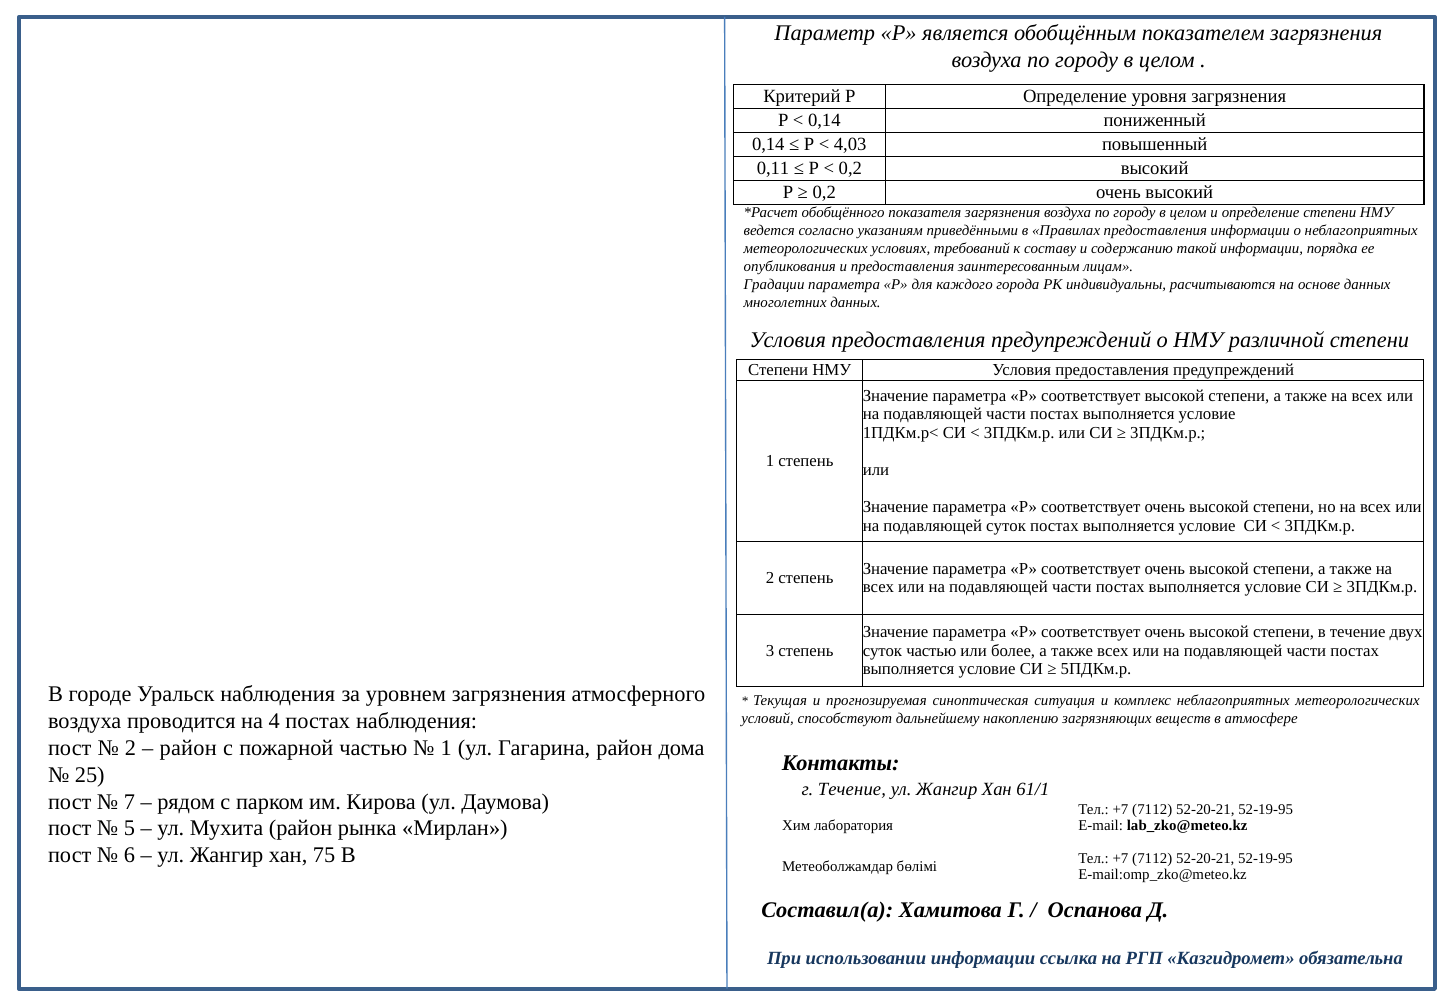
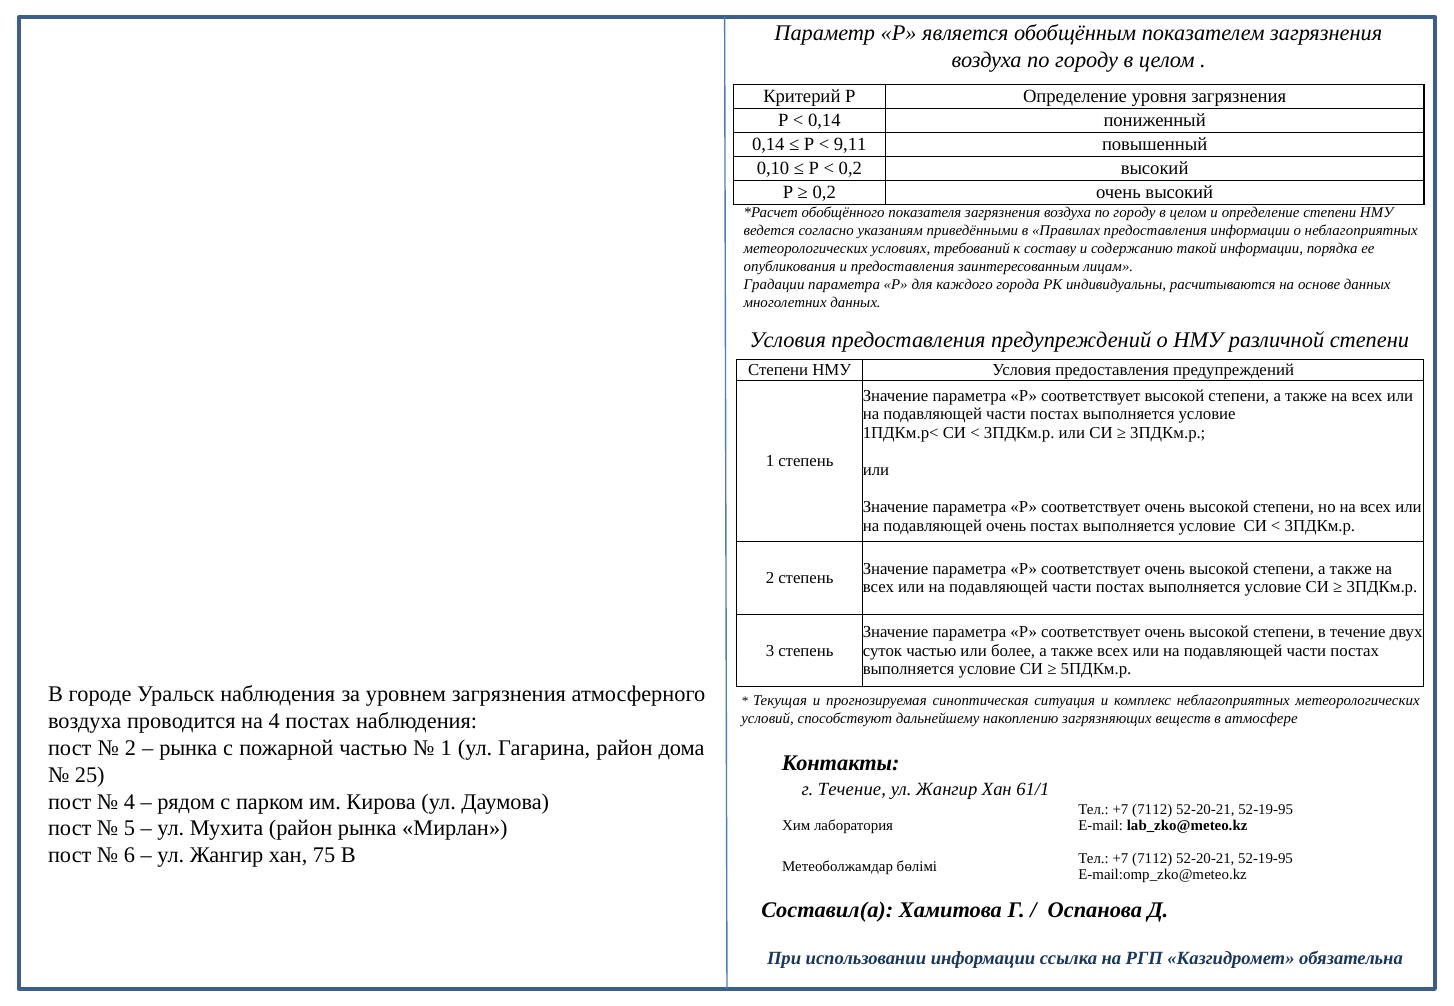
4,03: 4,03 -> 9,11 (850, 144)
0,11: 0,11 -> 0,10 (773, 168)
подавляющей суток: суток -> очень (1006, 526)
район: район -> рынка (188, 749)
7: 7 -> 4 (129, 802)
